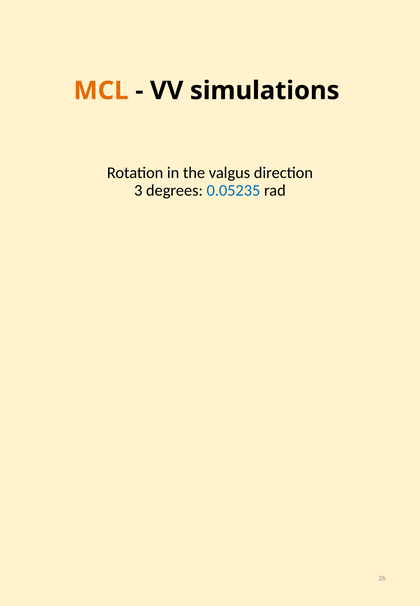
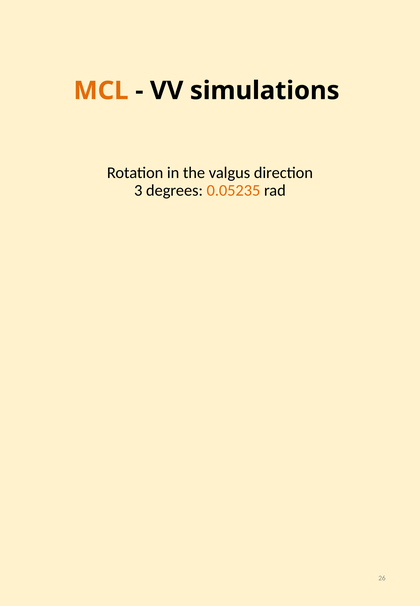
0.05235 colour: blue -> orange (233, 191)
